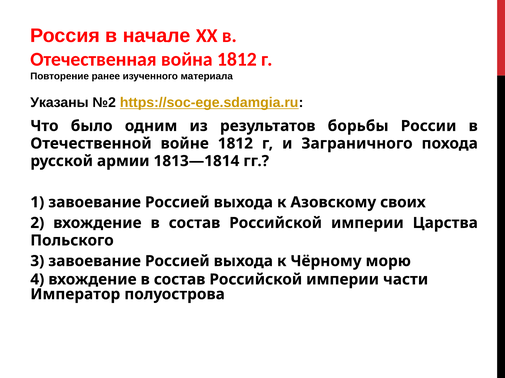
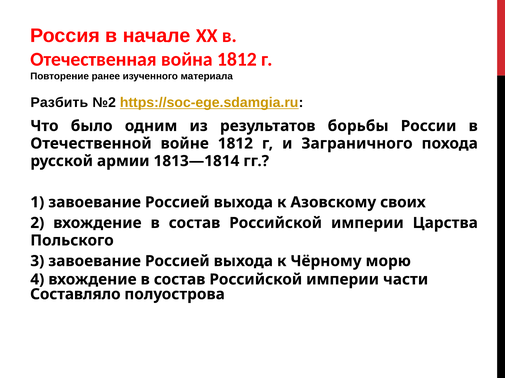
Указаны: Указаны -> Разбить (59, 103)
Император: Император -> Составляло (75, 295)
